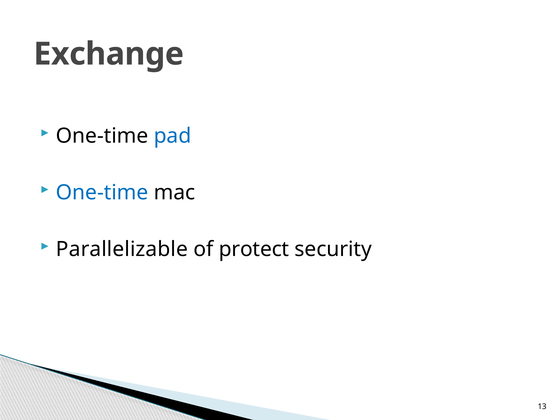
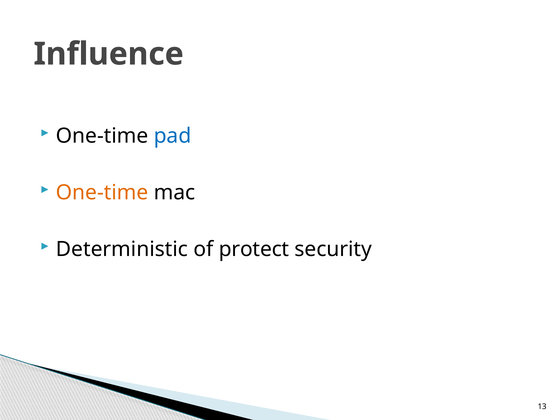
Exchange: Exchange -> Influence (109, 54)
One-time colour: blue -> orange (102, 193)
Parallelizable: Parallelizable -> Deterministic (122, 249)
